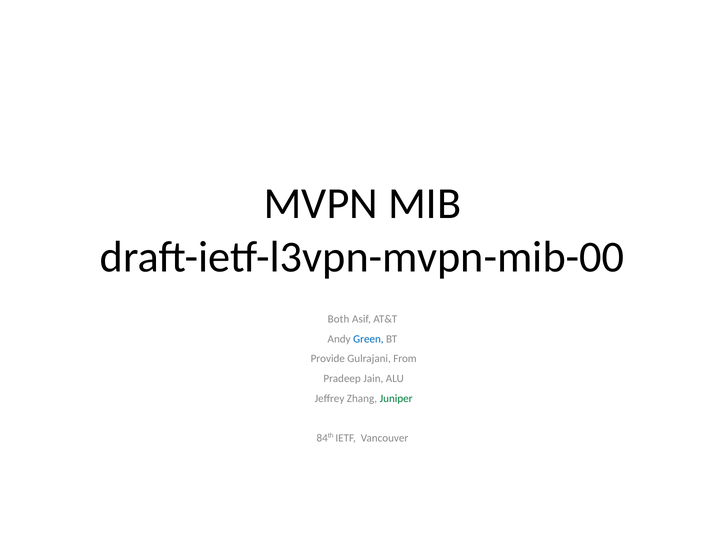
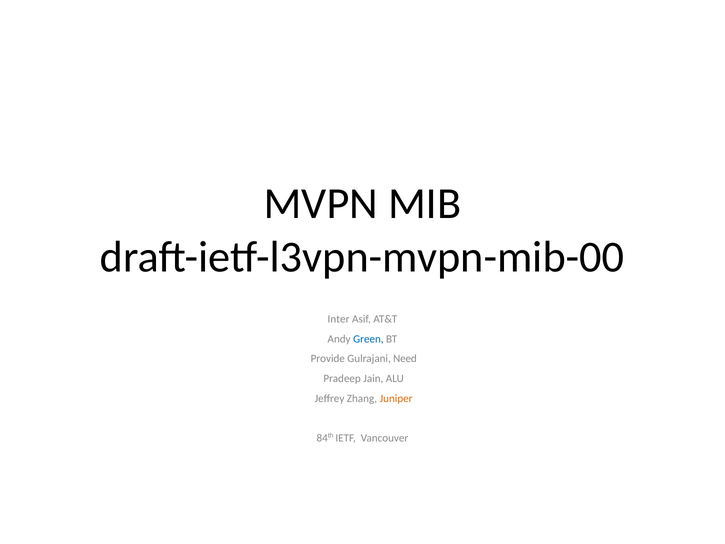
Both: Both -> Inter (339, 319)
From: From -> Need (405, 359)
Juniper colour: green -> orange (396, 398)
